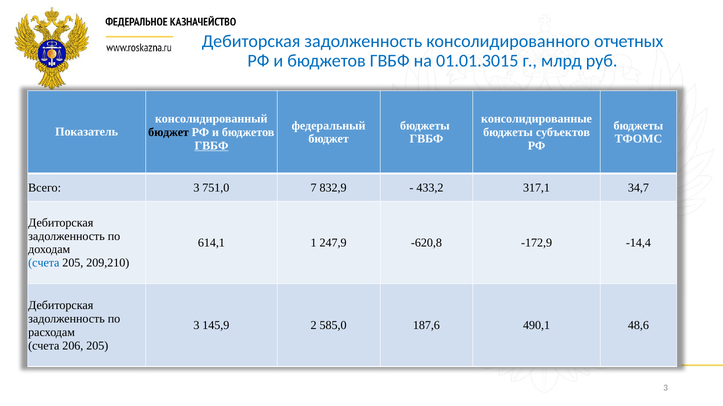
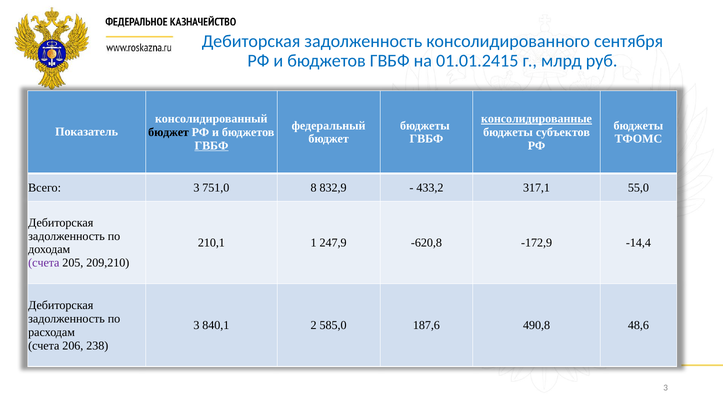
отчетных: отчетных -> сентября (629, 41)
01.01.3015: 01.01.3015 -> 01.01.2415 (477, 61)
консолидированные underline: none -> present (537, 119)
7: 7 -> 8 (314, 188)
34,7: 34,7 -> 55,0 (638, 188)
614,1: 614,1 -> 210,1 (211, 243)
счета colour: blue -> purple (44, 263)
145,9: 145,9 -> 840,1 (216, 326)
490,1: 490,1 -> 490,8 (537, 326)
206 205: 205 -> 238 (97, 346)
